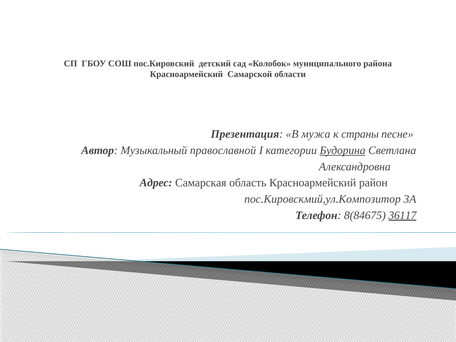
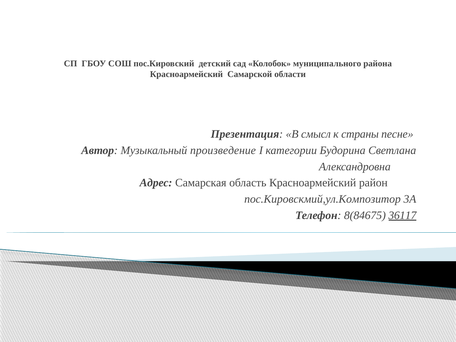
мужа: мужа -> смысл (316, 134)
православной: православной -> произведение (223, 150)
Будорина underline: present -> none (343, 150)
